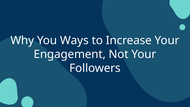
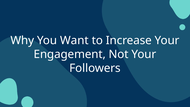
Ways: Ways -> Want (74, 40)
